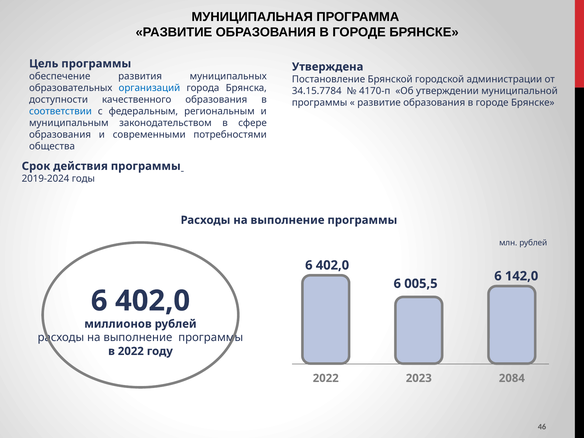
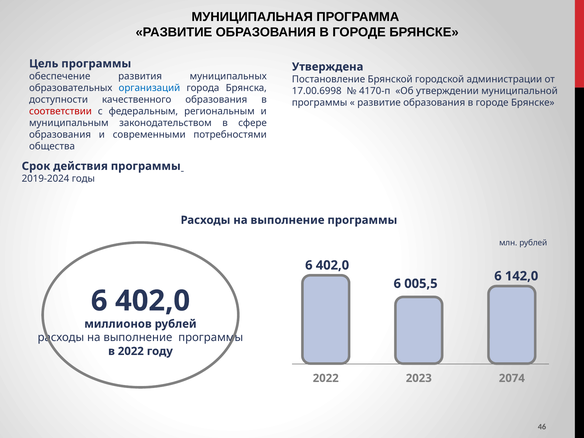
34.15.7784: 34.15.7784 -> 17.00.6998 (317, 91)
соответствии colour: blue -> red (60, 111)
2084: 2084 -> 2074 (512, 378)
